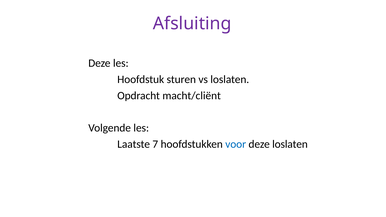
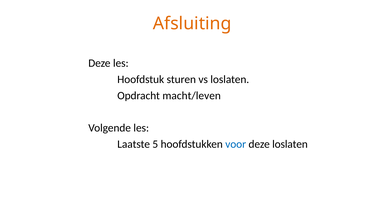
Afsluiting colour: purple -> orange (192, 24)
macht/cliënt: macht/cliënt -> macht/leven (192, 96)
7: 7 -> 5 (155, 144)
